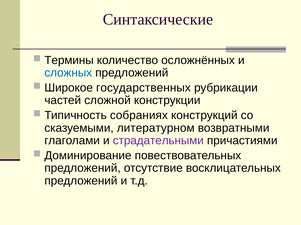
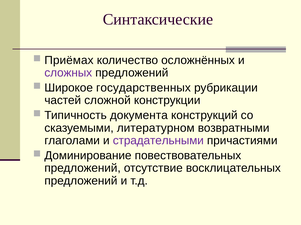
Термины: Термины -> Приёмах (69, 60)
сложных colour: blue -> purple (68, 73)
собраниях: собраниях -> документа (139, 116)
